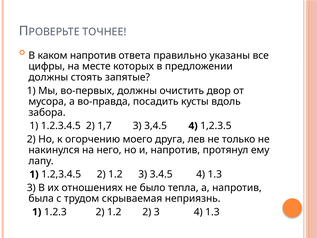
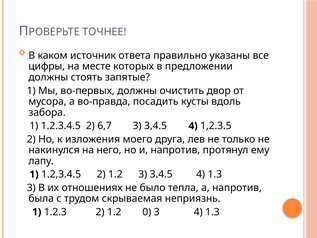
каком напротив: напротив -> источник (93, 55)
1,7: 1,7 -> 6,7 (105, 126)
огорчению: огорчению -> изложения (93, 139)
1.2 2: 2 -> 0 (147, 212)
